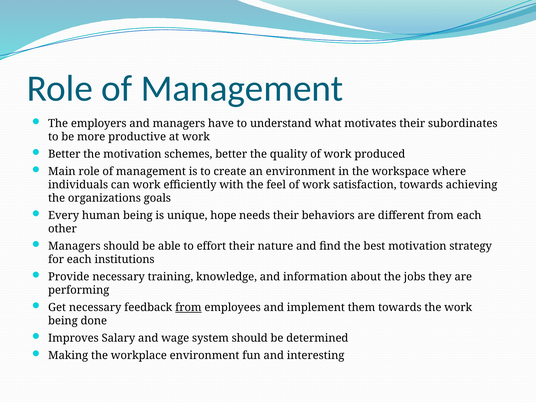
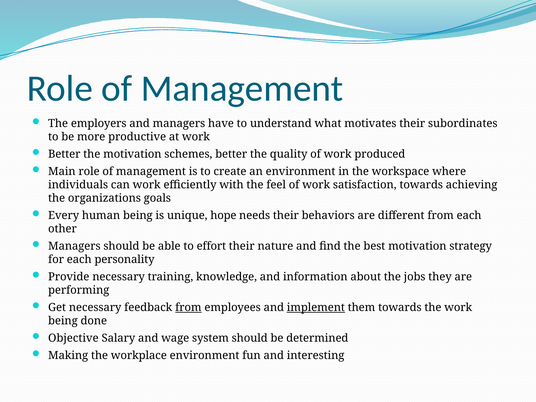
institutions: institutions -> personality (125, 260)
implement underline: none -> present (316, 308)
Improves: Improves -> Objective (73, 338)
